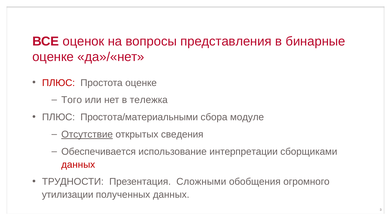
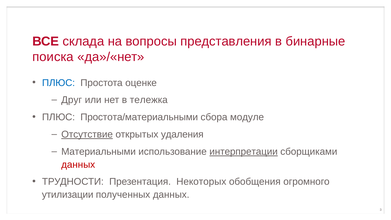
оценок: оценок -> склада (83, 41)
оценке: оценке -> поиска (53, 57)
ПЛЮС colour: red -> blue (59, 83)
Того: Того -> Друг (72, 100)
сведения: сведения -> удаления (182, 134)
Обеспечивается: Обеспечивается -> Материальными (99, 152)
интерпретации underline: none -> present (244, 152)
Сложными: Сложными -> Некоторых (201, 182)
